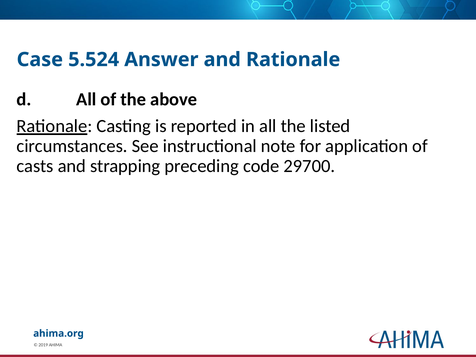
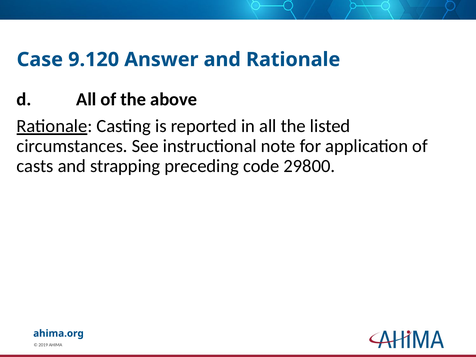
5.524: 5.524 -> 9.120 (94, 60)
29700: 29700 -> 29800 (309, 166)
